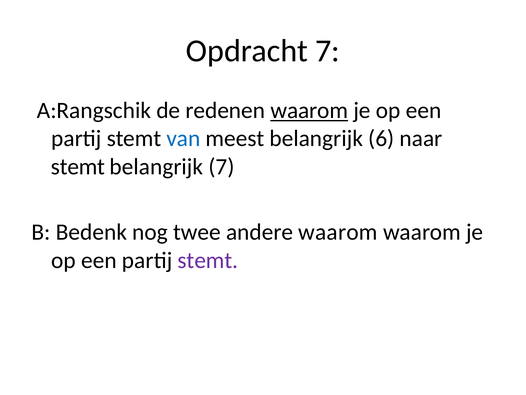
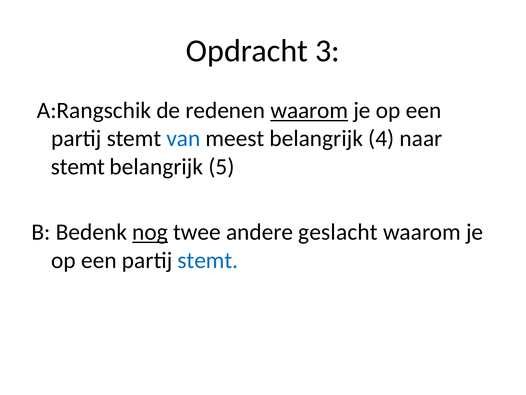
Opdracht 7: 7 -> 3 (327, 51)
6: 6 -> 4 (381, 138)
belangrijk 7: 7 -> 5 (221, 166)
nog underline: none -> present (150, 232)
andere waarom: waarom -> geslacht (338, 232)
stemt colour: purple -> blue (208, 260)
